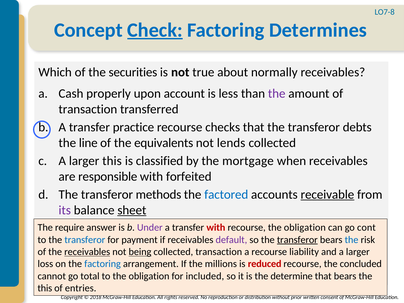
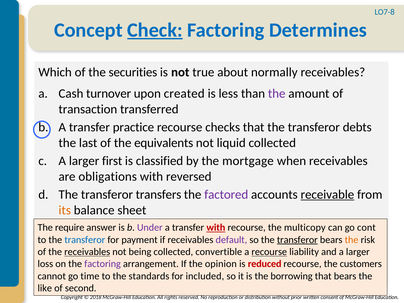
properly: properly -> turnover (109, 94)
account: account -> created (184, 94)
line: line -> last (88, 143)
lends: lends -> liquid (231, 143)
larger this: this -> first (112, 161)
responsible: responsible -> obligations (108, 176)
forfeited: forfeited -> reversed (189, 176)
methods: methods -> transfers (159, 195)
factored colour: blue -> purple (226, 195)
its colour: purple -> orange (65, 210)
sheet underline: present -> none (132, 210)
with underline: none -> present (216, 228)
recourse the obligation: obligation -> multicopy (305, 228)
the colour: blue -> orange (352, 240)
being underline: present -> none (140, 252)
collected transaction: transaction -> convertible (219, 252)
recourse underline: none -> present (269, 252)
factoring colour: blue -> purple (103, 264)
millions: millions -> opinion (221, 264)
concluded: concluded -> customers (361, 264)
total: total -> time (90, 276)
to the obligation: obligation -> standards (149, 276)
determine: determine -> borrowing (292, 276)
this: this -> like (45, 288)
entries: entries -> second (81, 288)
